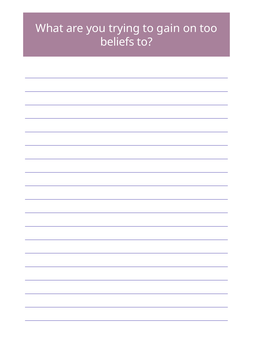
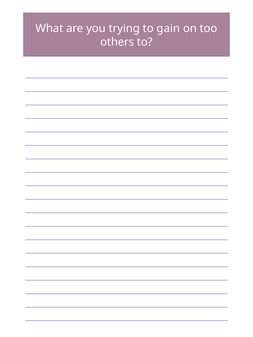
beliefs: beliefs -> others (117, 42)
